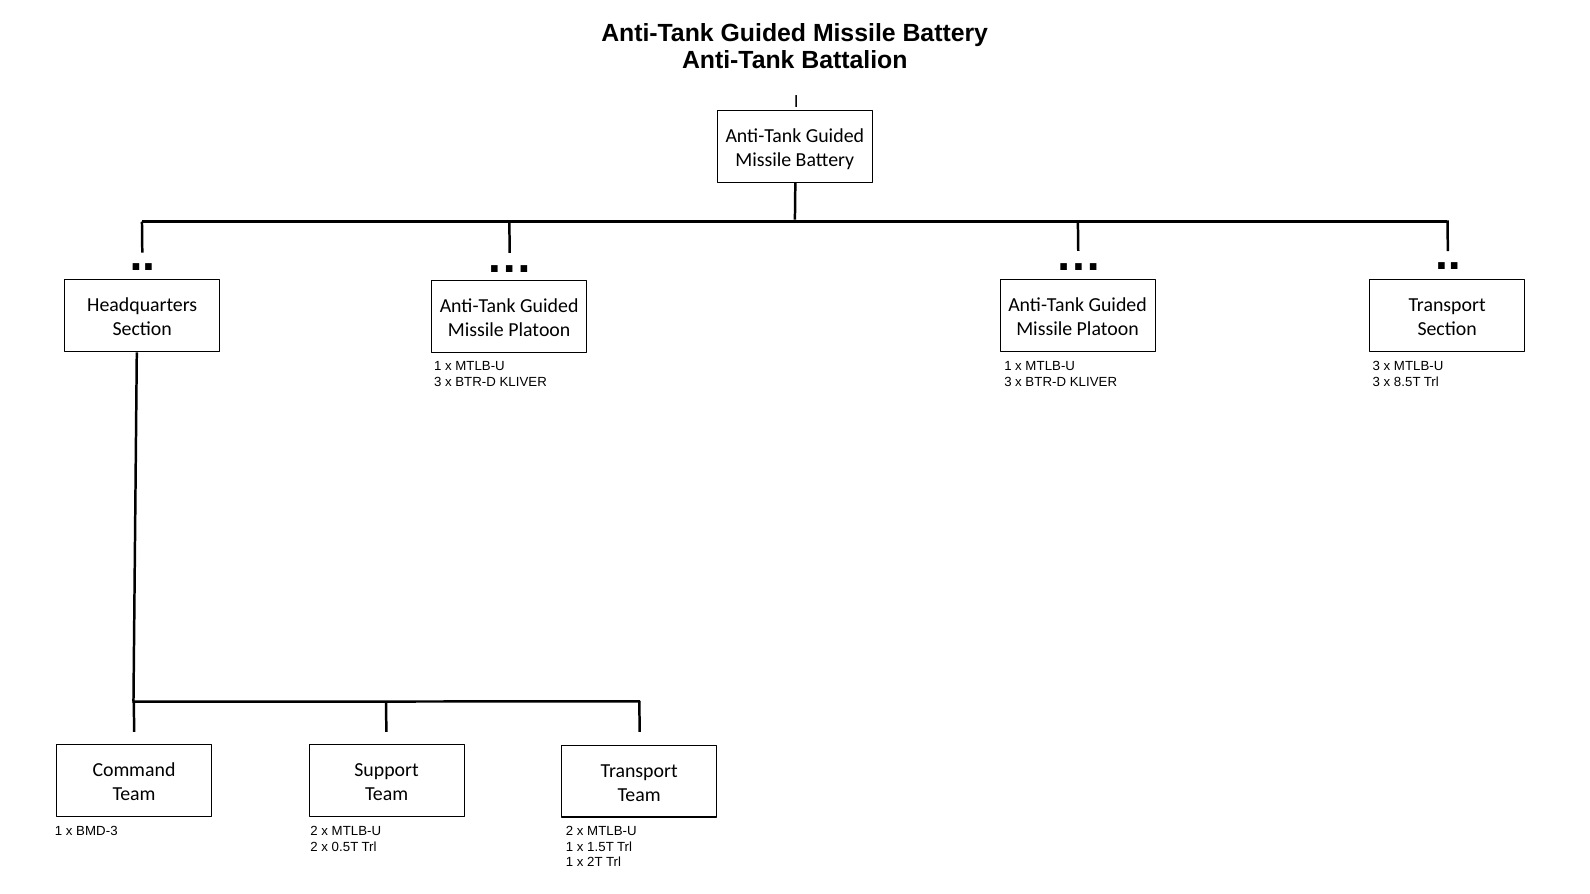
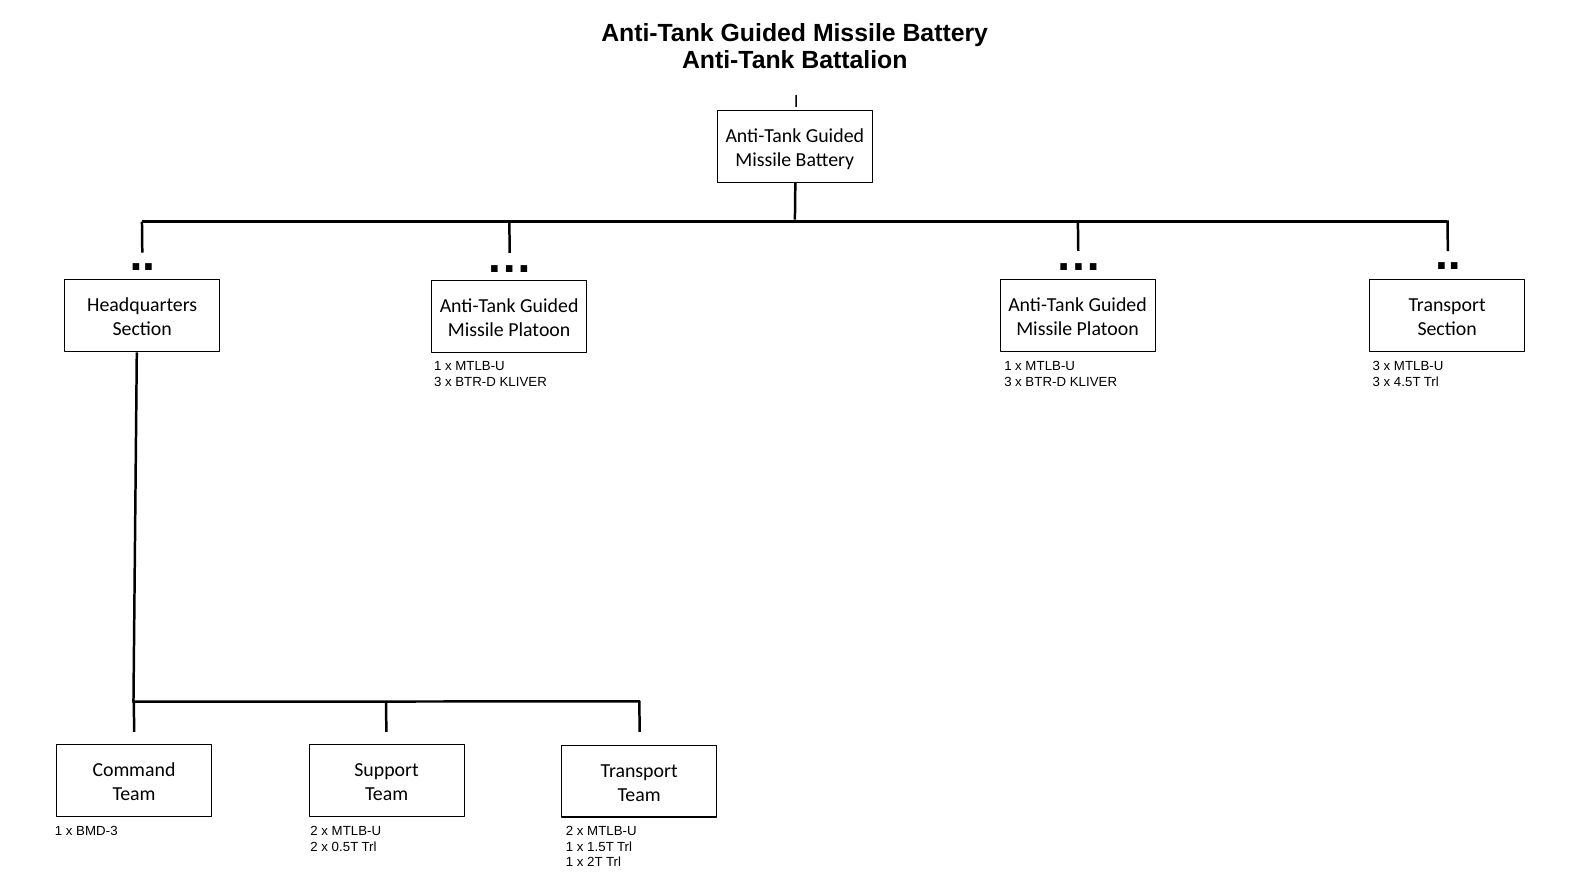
8.5T: 8.5T -> 4.5T (1407, 383)
